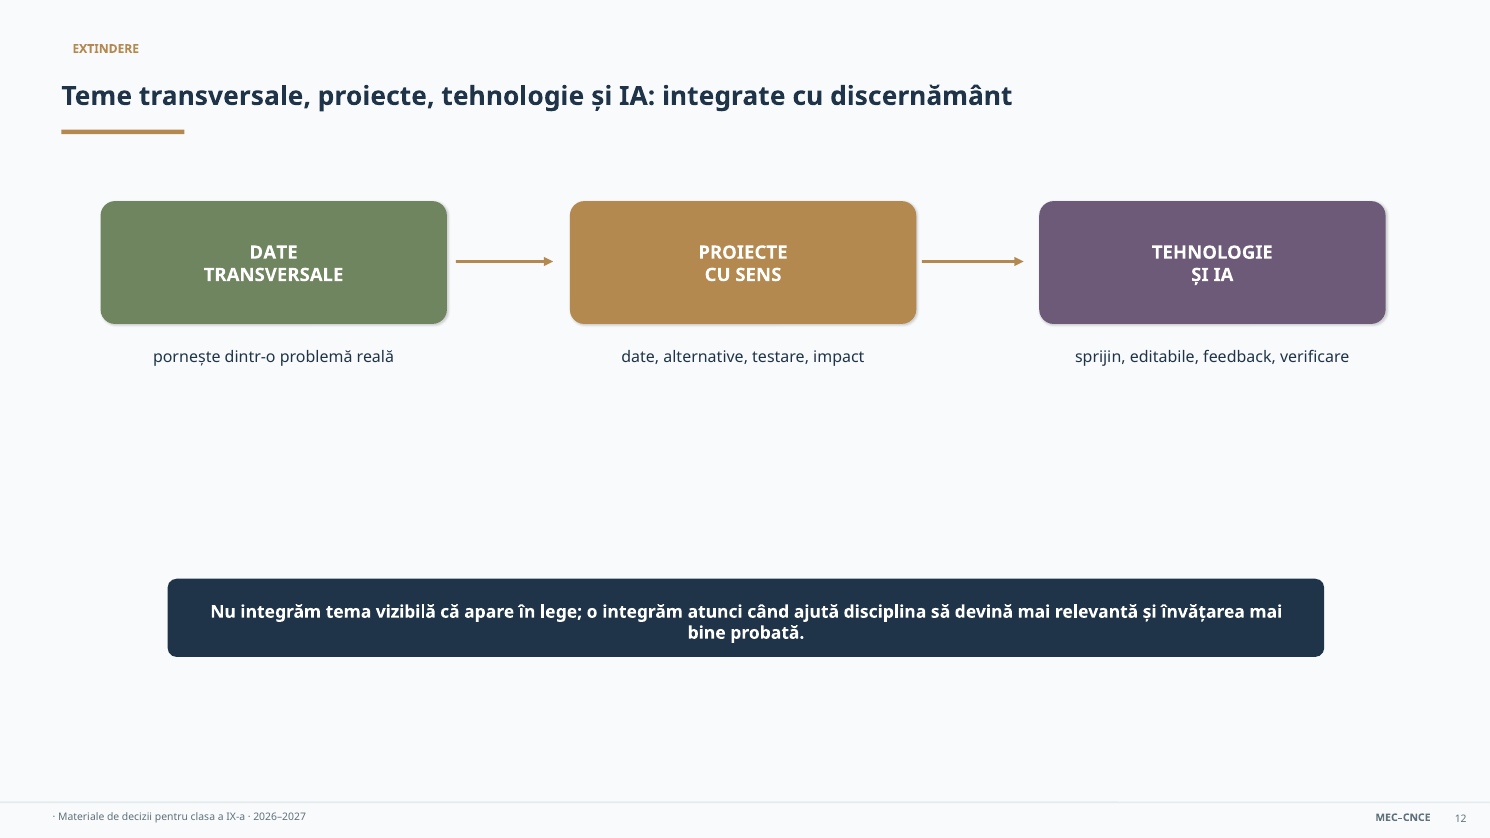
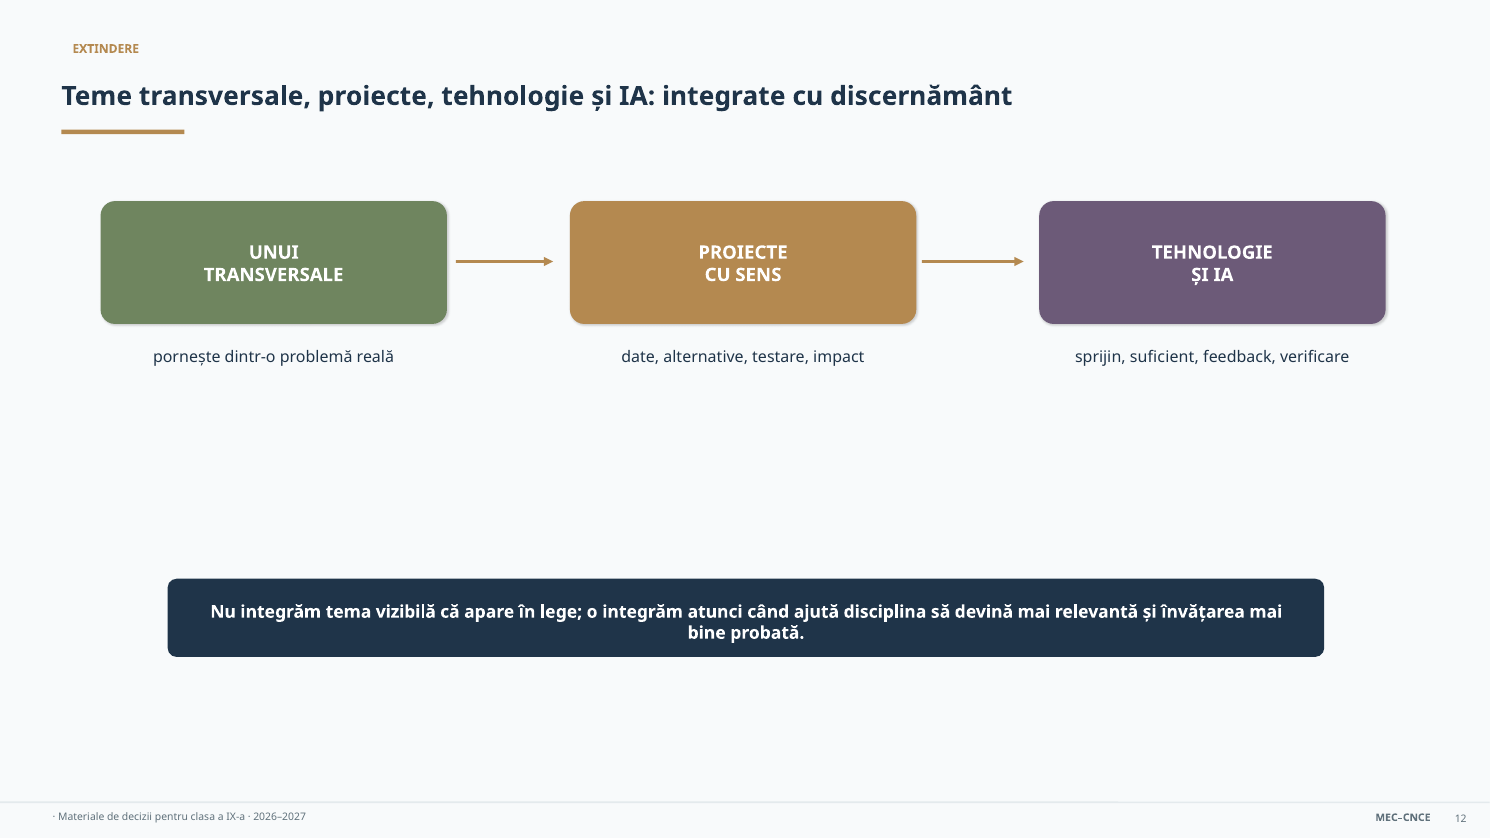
DATE: DATE -> UNUI (274, 253)
editabile: editabile -> suficient (1164, 357)
